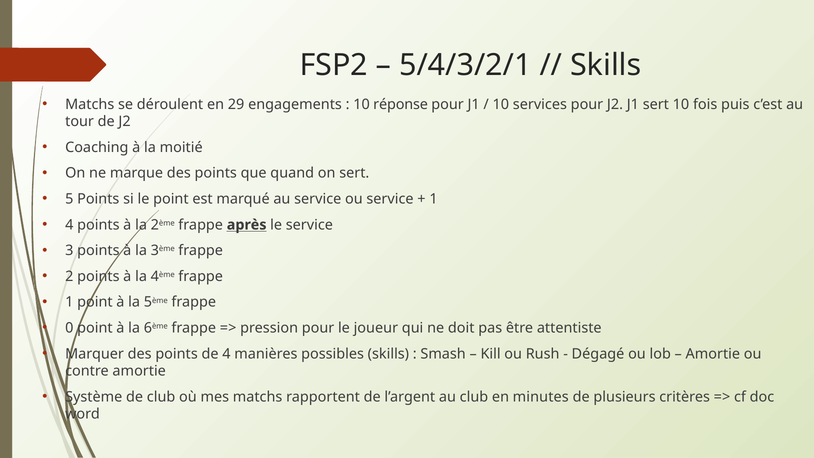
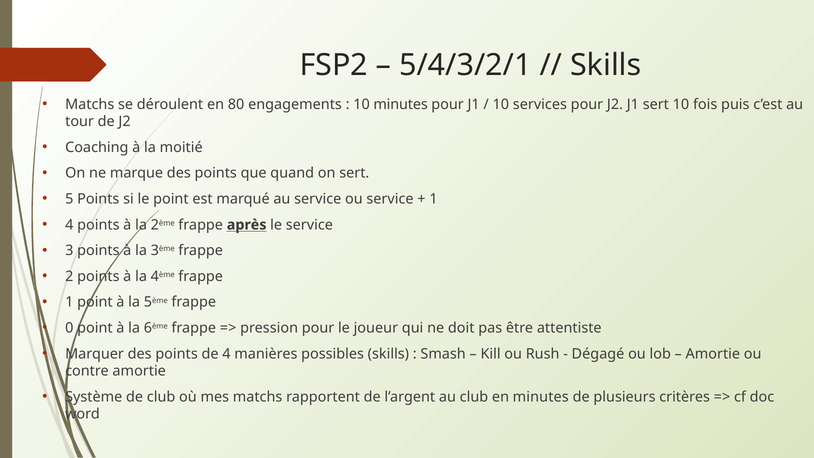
29: 29 -> 80 (236, 104)
10 réponse: réponse -> minutes (401, 104)
